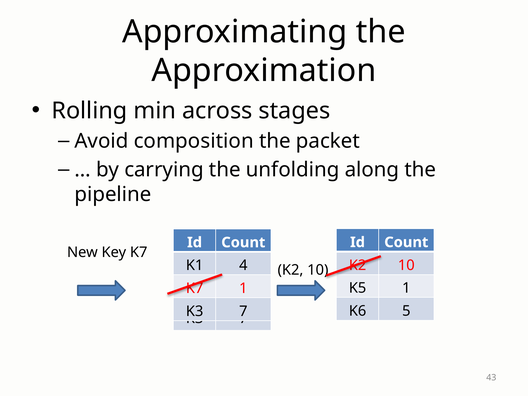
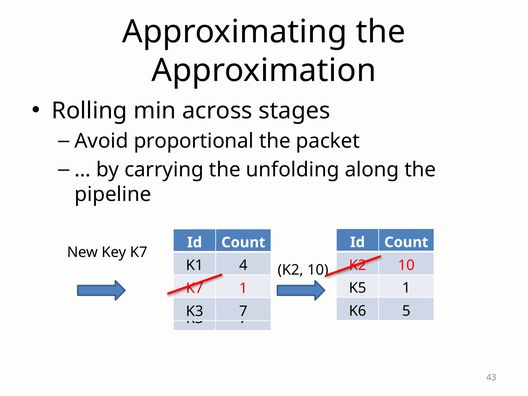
composition: composition -> proportional (194, 141)
